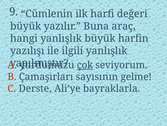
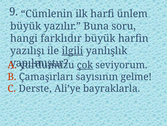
değeri: değeri -> ünlem (132, 14)
araç: araç -> soru (124, 26)
hangi yanlışlık: yanlışlık -> farklıdır (61, 38)
ilgili underline: none -> present (72, 50)
